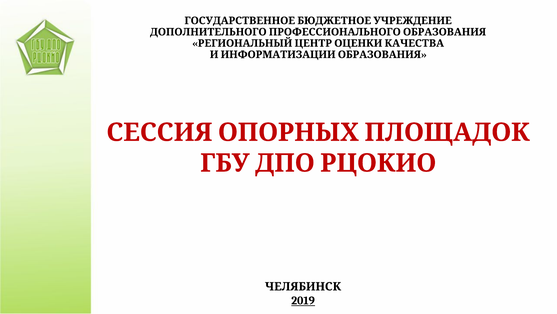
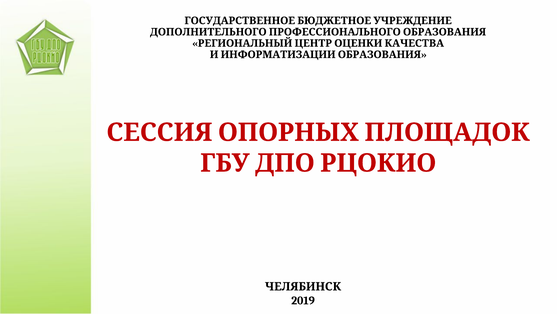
2019 underline: present -> none (303, 300)
